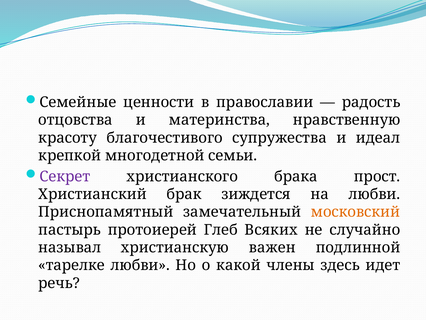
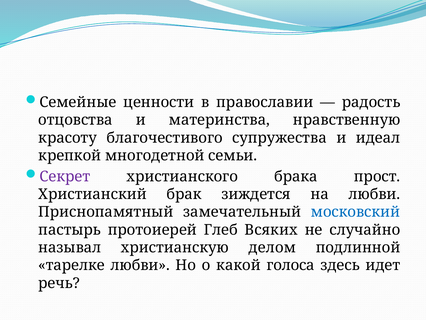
московский colour: orange -> blue (356, 212)
важен: важен -> делом (272, 247)
члены: члены -> голоса (291, 265)
